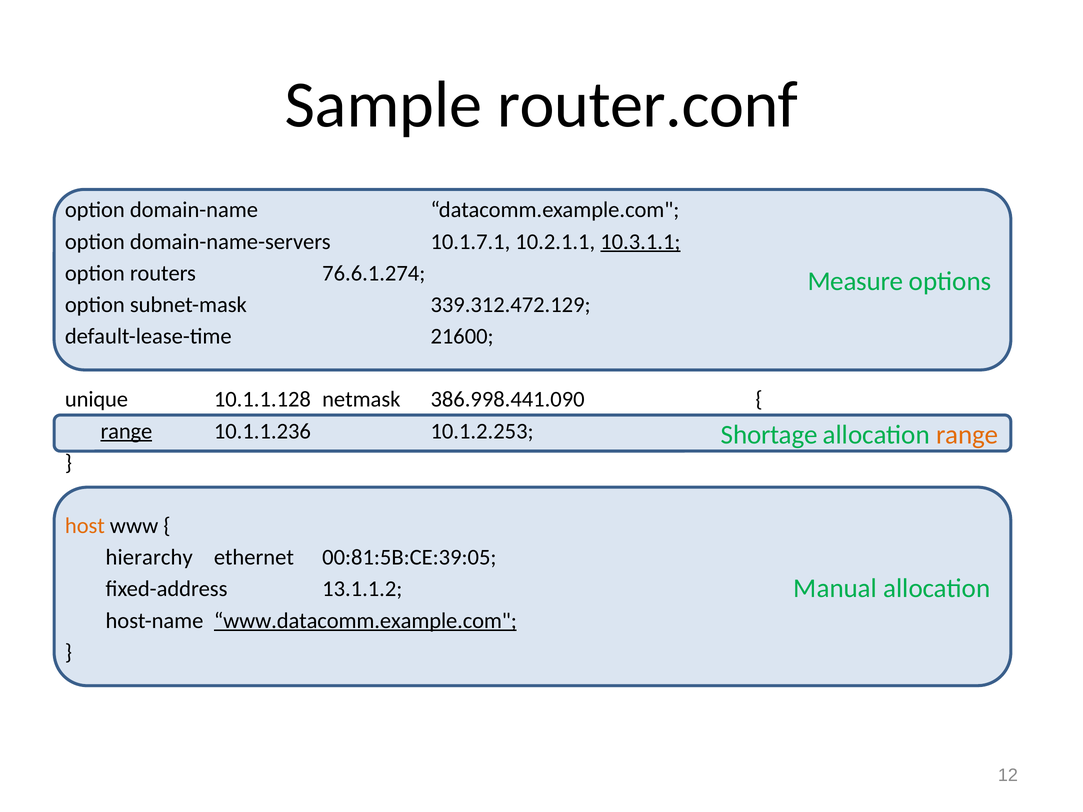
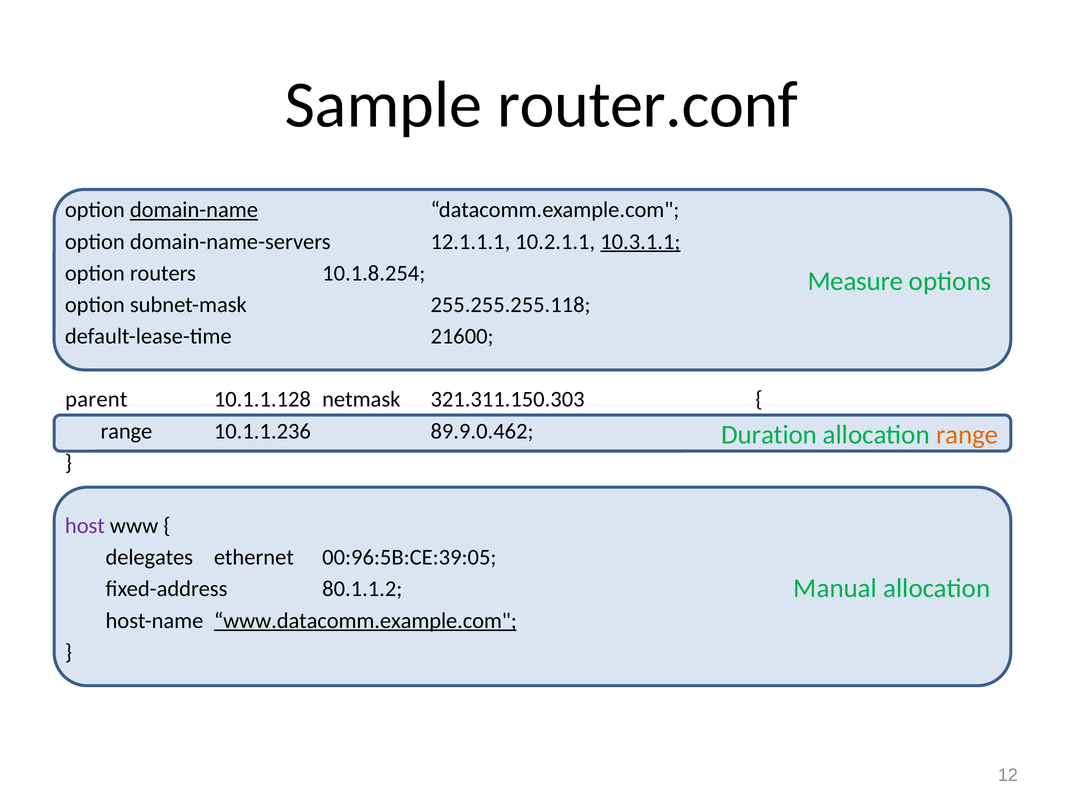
domain-name underline: none -> present (194, 210)
10.1.7.1: 10.1.7.1 -> 12.1.1.1 (470, 242)
76.6.1.274: 76.6.1.274 -> 10.1.8.254 (374, 273)
339.312.472.129: 339.312.472.129 -> 255.255.255.118 (511, 305)
unique: unique -> parent (96, 400)
386.998.441.090: 386.998.441.090 -> 321.311.150.303 (508, 400)
range underline: present -> none (126, 431)
10.1.2.253: 10.1.2.253 -> 89.9.0.462 (482, 431)
Shortage: Shortage -> Duration (769, 435)
host colour: orange -> purple (85, 526)
hierarchy: hierarchy -> delegates (149, 558)
00:81:5B:CE:39:05: 00:81:5B:CE:39:05 -> 00:96:5B:CE:39:05 (409, 558)
13.1.1.2: 13.1.1.2 -> 80.1.1.2 (362, 589)
